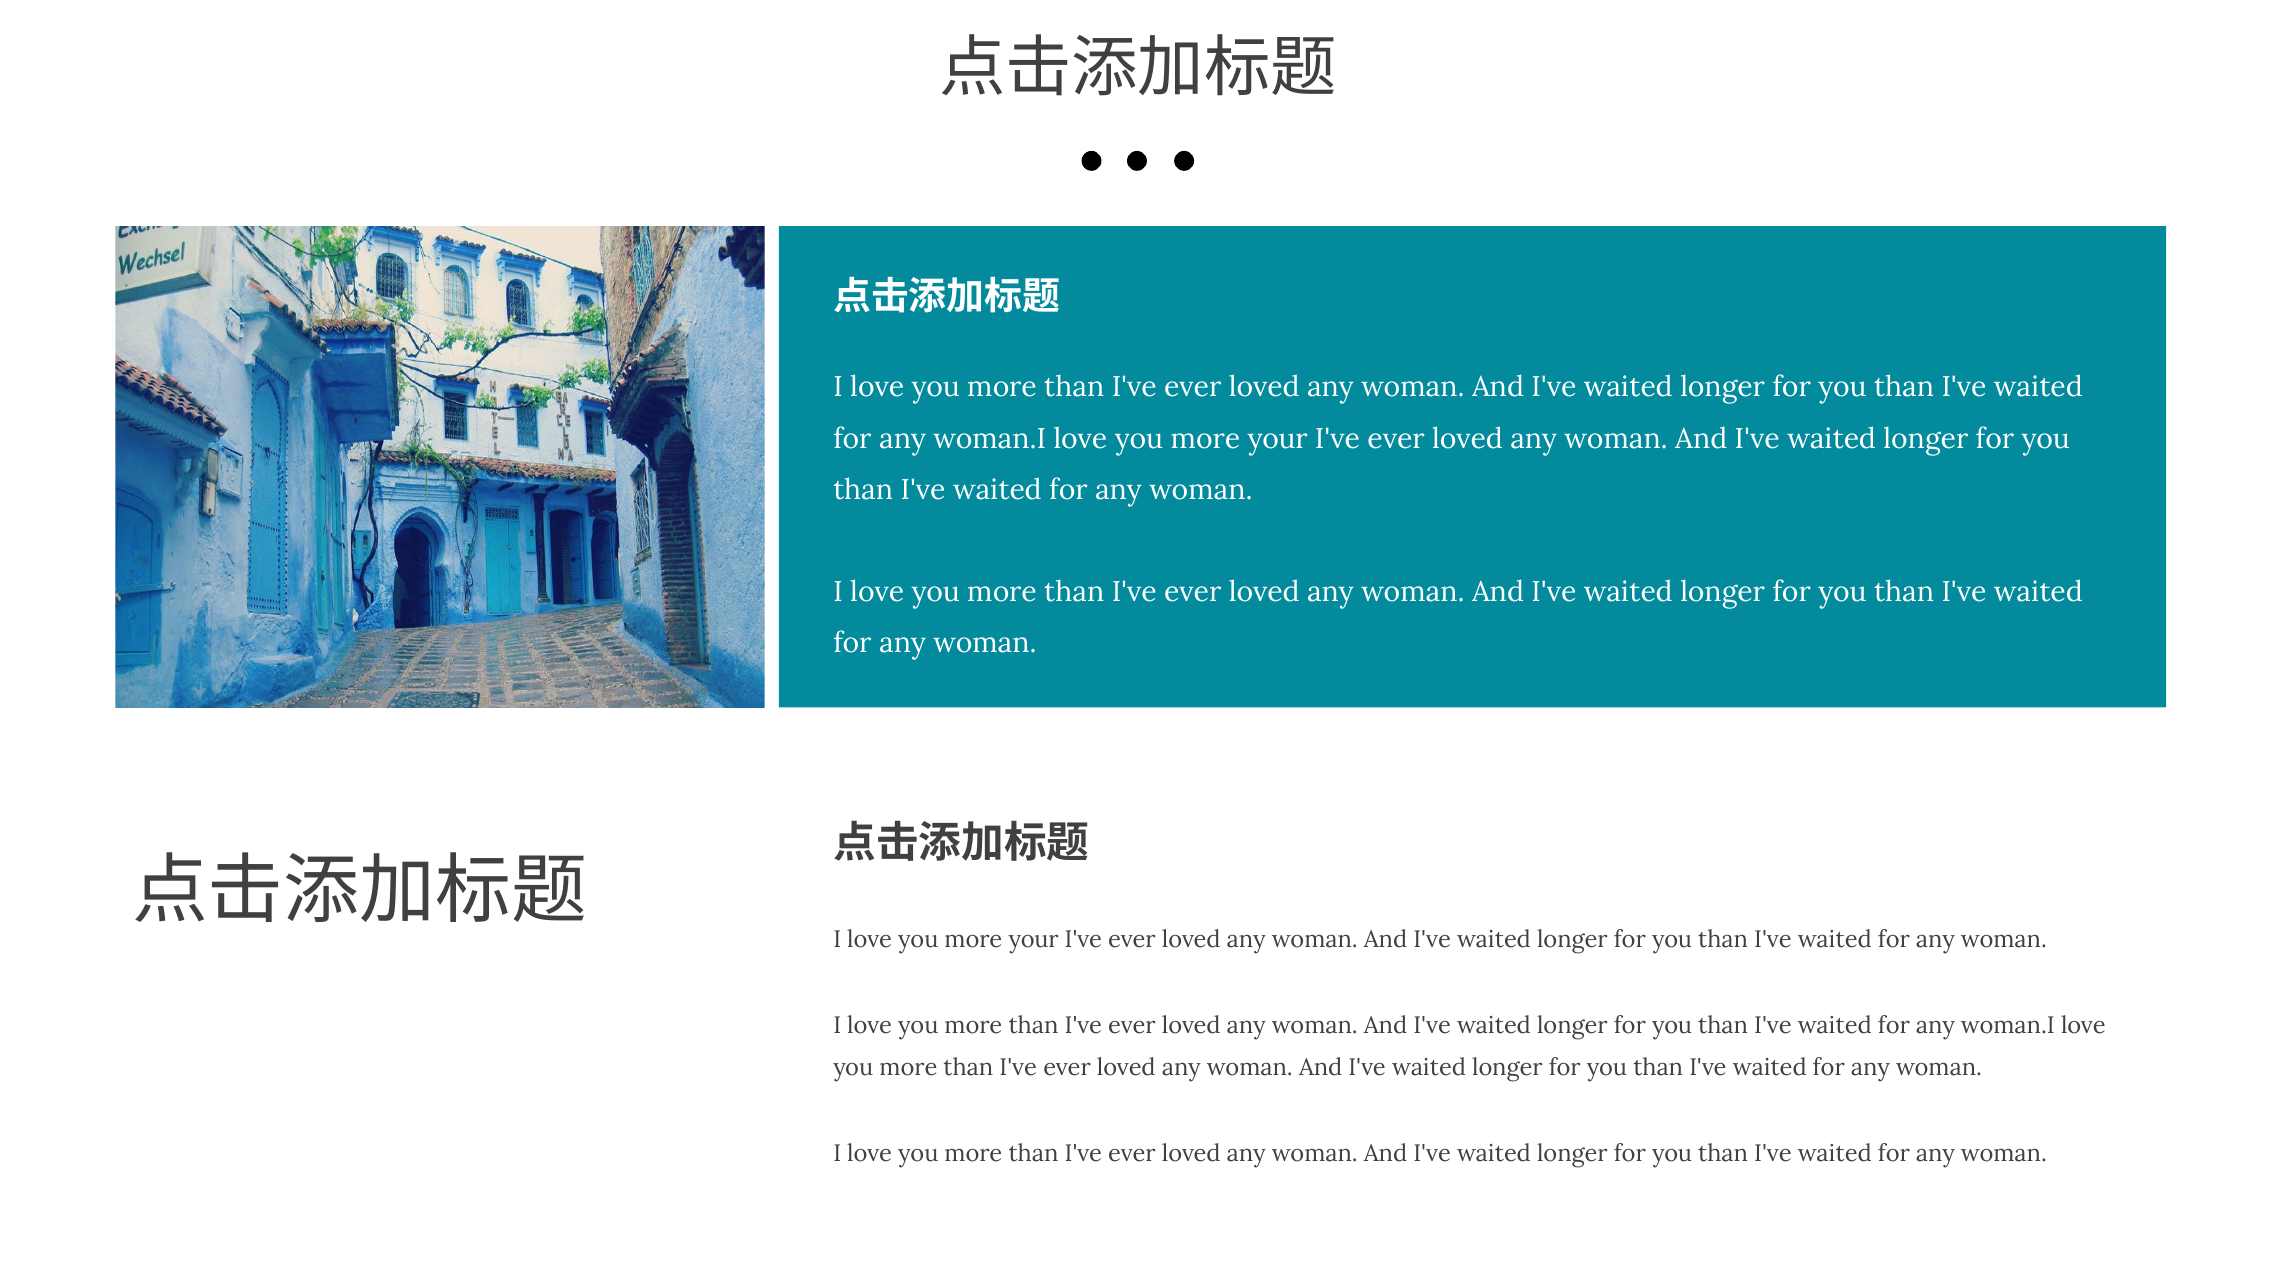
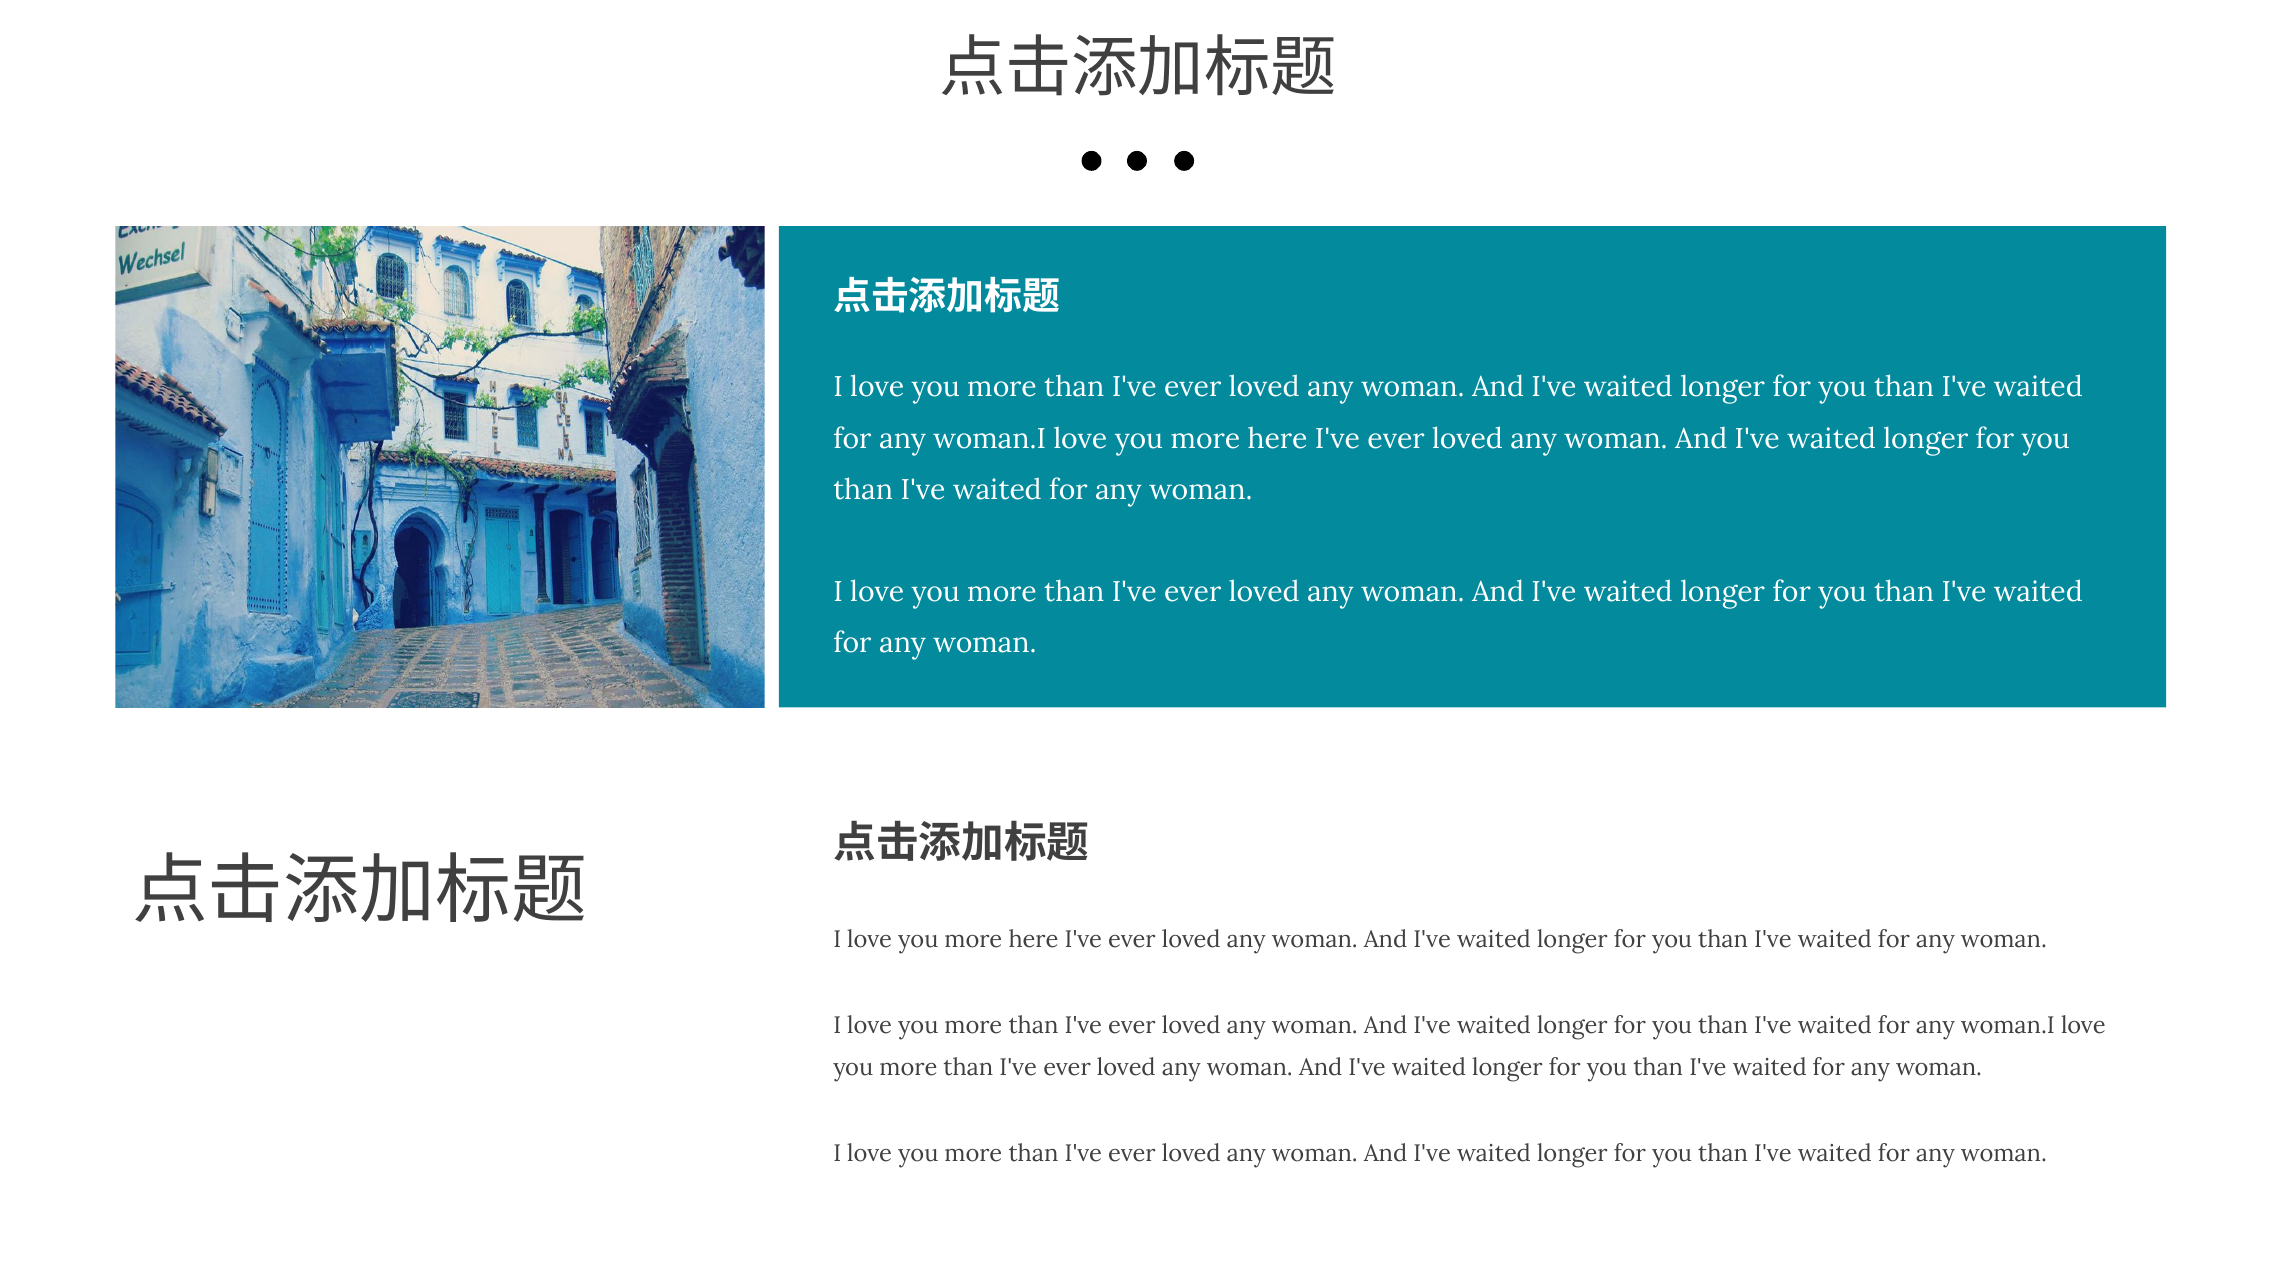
your: your -> here (1278, 439)
your: your -> here (1034, 940)
